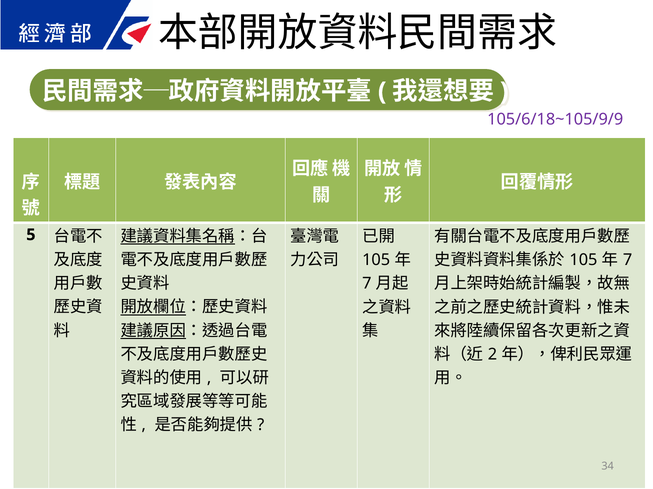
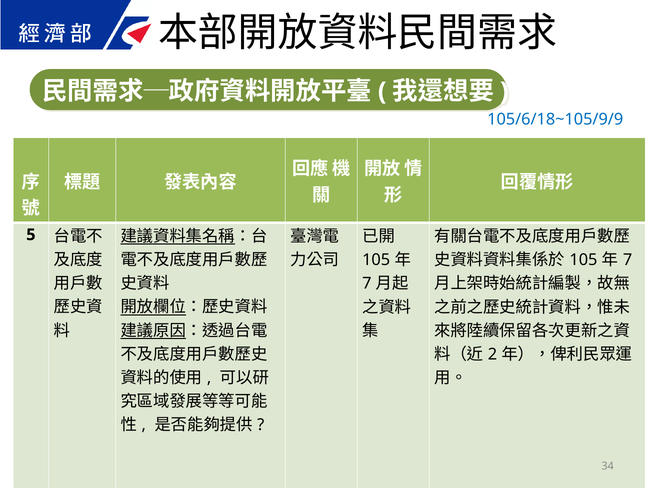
105/6/18~105/9/9 colour: purple -> blue (555, 119)
